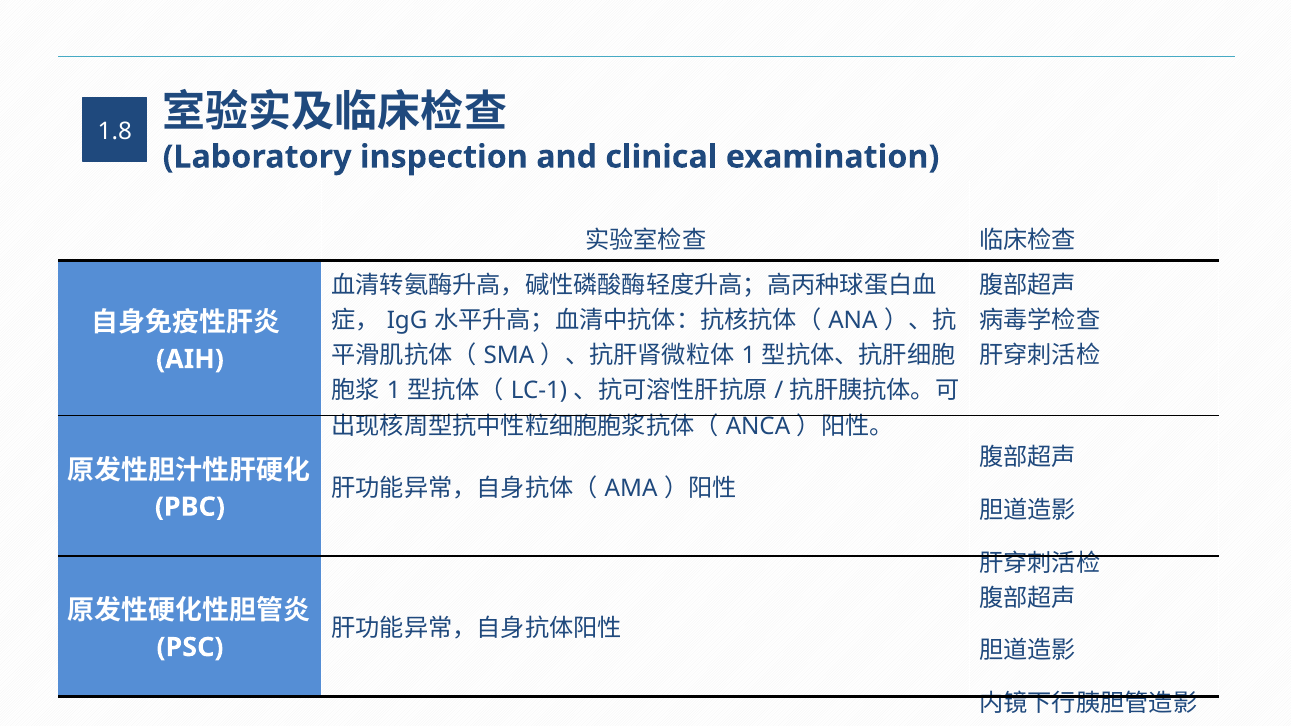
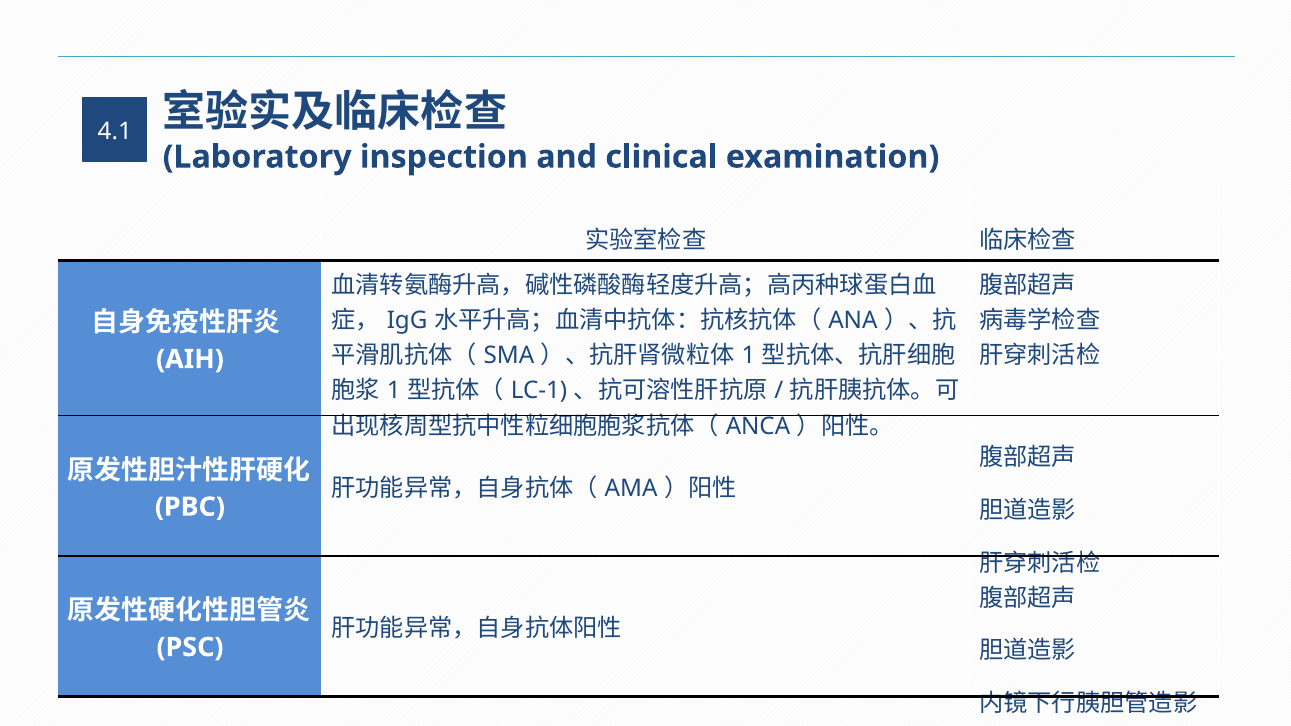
1.8: 1.8 -> 4.1 (115, 131)
